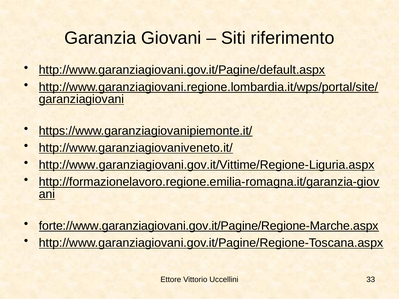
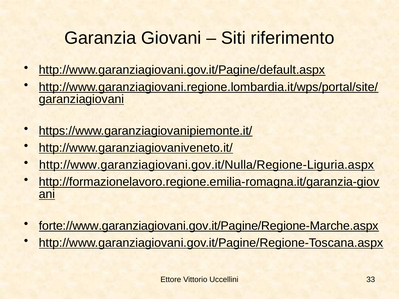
http://www.garanziagiovani.gov.it/Vittime/Regione-Liguria.aspx: http://www.garanziagiovani.gov.it/Vittime/Regione-Liguria.aspx -> http://www.garanziagiovani.gov.it/Nulla/Regione-Liguria.aspx (207, 165)
